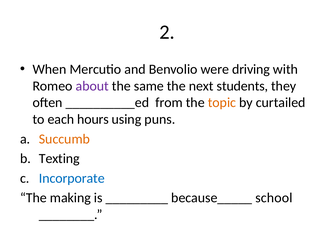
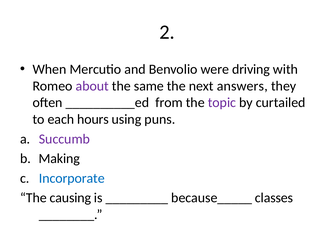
students: students -> answers (242, 86)
topic colour: orange -> purple (222, 103)
Succumb colour: orange -> purple (64, 139)
Texting: Texting -> Making (59, 159)
making: making -> causing (70, 198)
school: school -> classes (274, 198)
